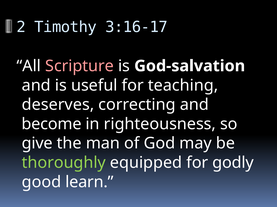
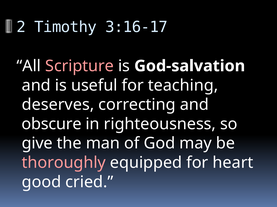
become: become -> obscure (52, 124)
thoroughly colour: light green -> pink (64, 163)
godly: godly -> heart (233, 163)
learn: learn -> cried (89, 183)
